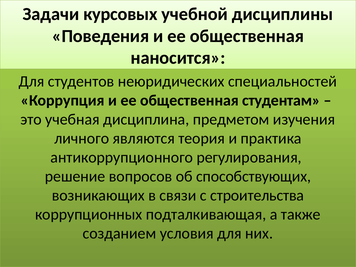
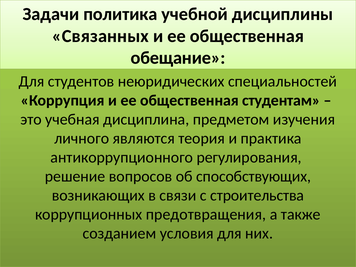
курсовых: курсовых -> политика (120, 14)
Поведения: Поведения -> Связанных (100, 36)
наносится: наносится -> обещание (178, 58)
подталкивающая: подталкивающая -> предотвращения (206, 214)
